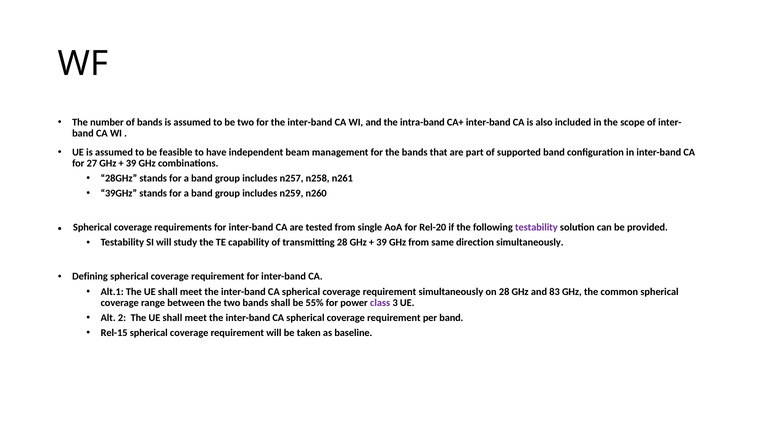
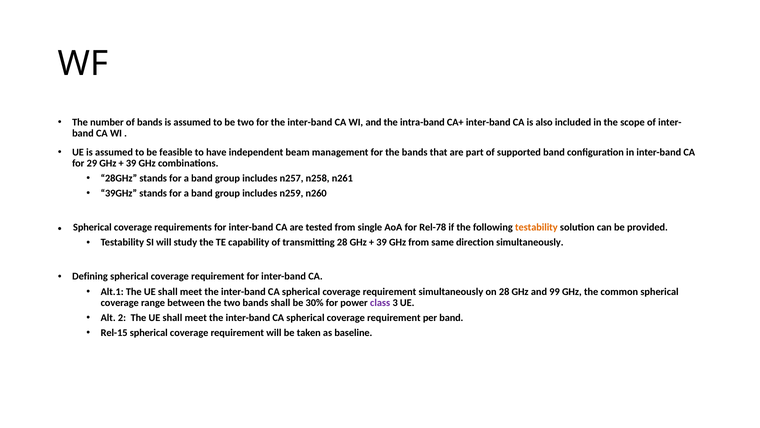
27: 27 -> 29 (92, 163)
Rel-20: Rel-20 -> Rel-78 (433, 227)
testability colour: purple -> orange (536, 227)
83: 83 -> 99 (555, 291)
55%: 55% -> 30% (315, 302)
